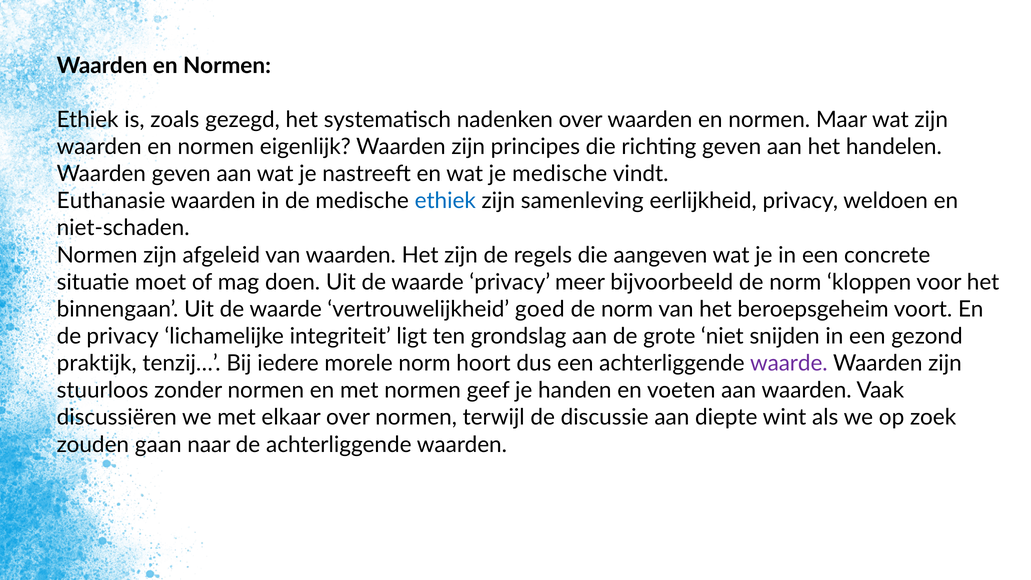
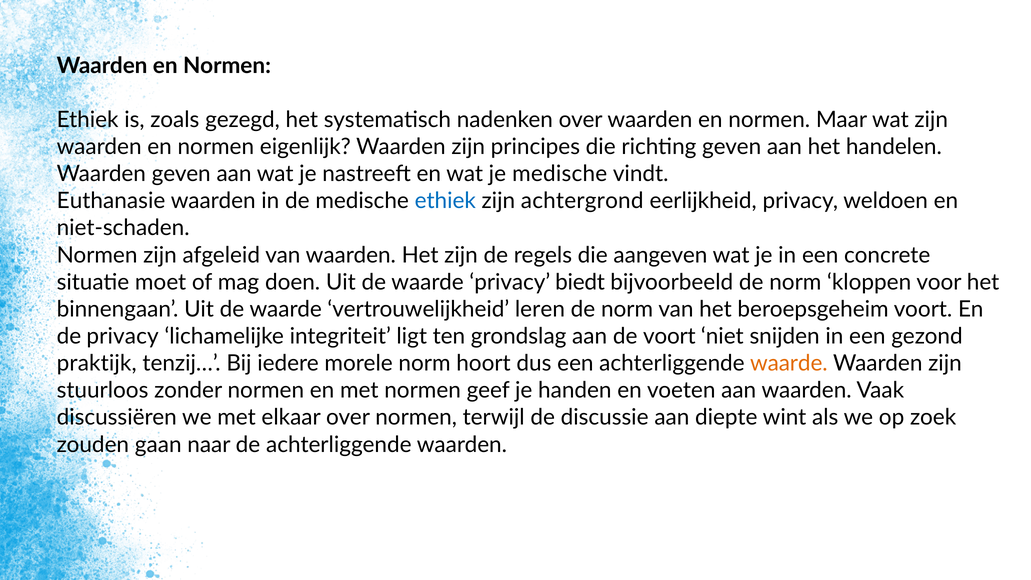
samenleving: samenleving -> achtergrond (582, 201)
meer: meer -> biedt (580, 282)
goed: goed -> leren (540, 309)
de grote: grote -> voort (669, 336)
waarde colour: purple -> orange (789, 363)
